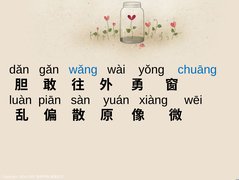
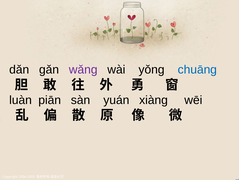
wǎng colour: blue -> purple (83, 69)
